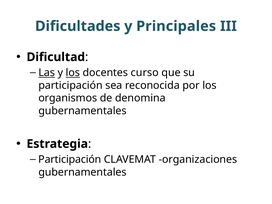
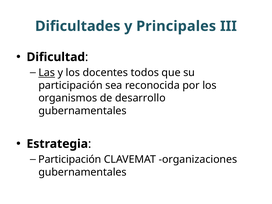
los underline: present -> none (73, 73)
curso: curso -> todos (145, 73)
denomina: denomina -> desarrollo (140, 98)
